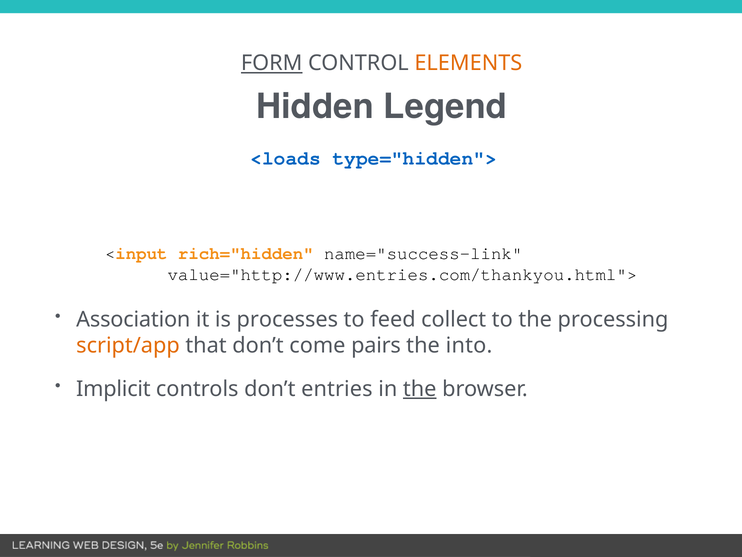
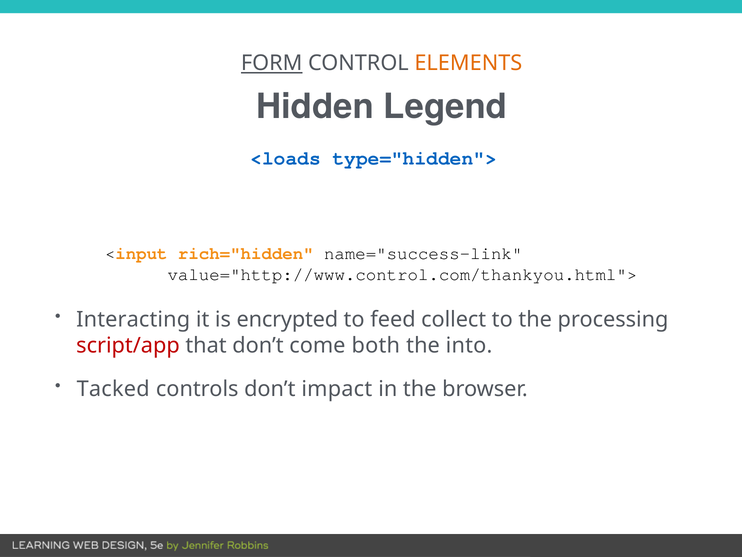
value="http://www.entries.com/thankyou.html">: value="http://www.entries.com/thankyou.html"> -> value="http://www.control.com/thankyou.html"> (402, 274)
Association: Association -> Interacting (133, 319)
processes: processes -> encrypted (287, 319)
script/app colour: orange -> red (128, 345)
pairs: pairs -> both (376, 345)
Implicit: Implicit -> Tacked (113, 389)
entries: entries -> impact (337, 389)
the underline: present -> none (420, 389)
